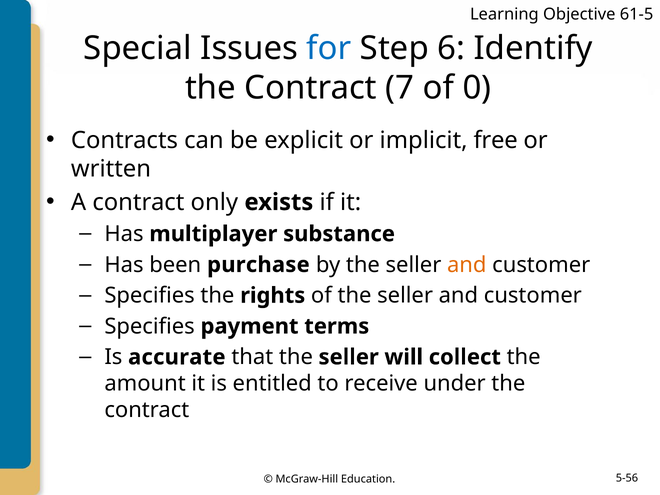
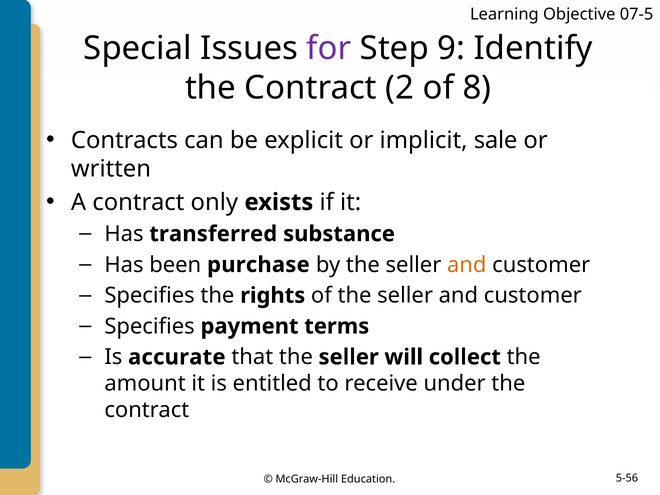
61-5: 61-5 -> 07-5 (637, 14)
for colour: blue -> purple (329, 48)
6: 6 -> 9 (451, 48)
7: 7 -> 2 (400, 88)
0: 0 -> 8 (477, 88)
free: free -> sale (496, 140)
multiplayer: multiplayer -> transferred (213, 234)
